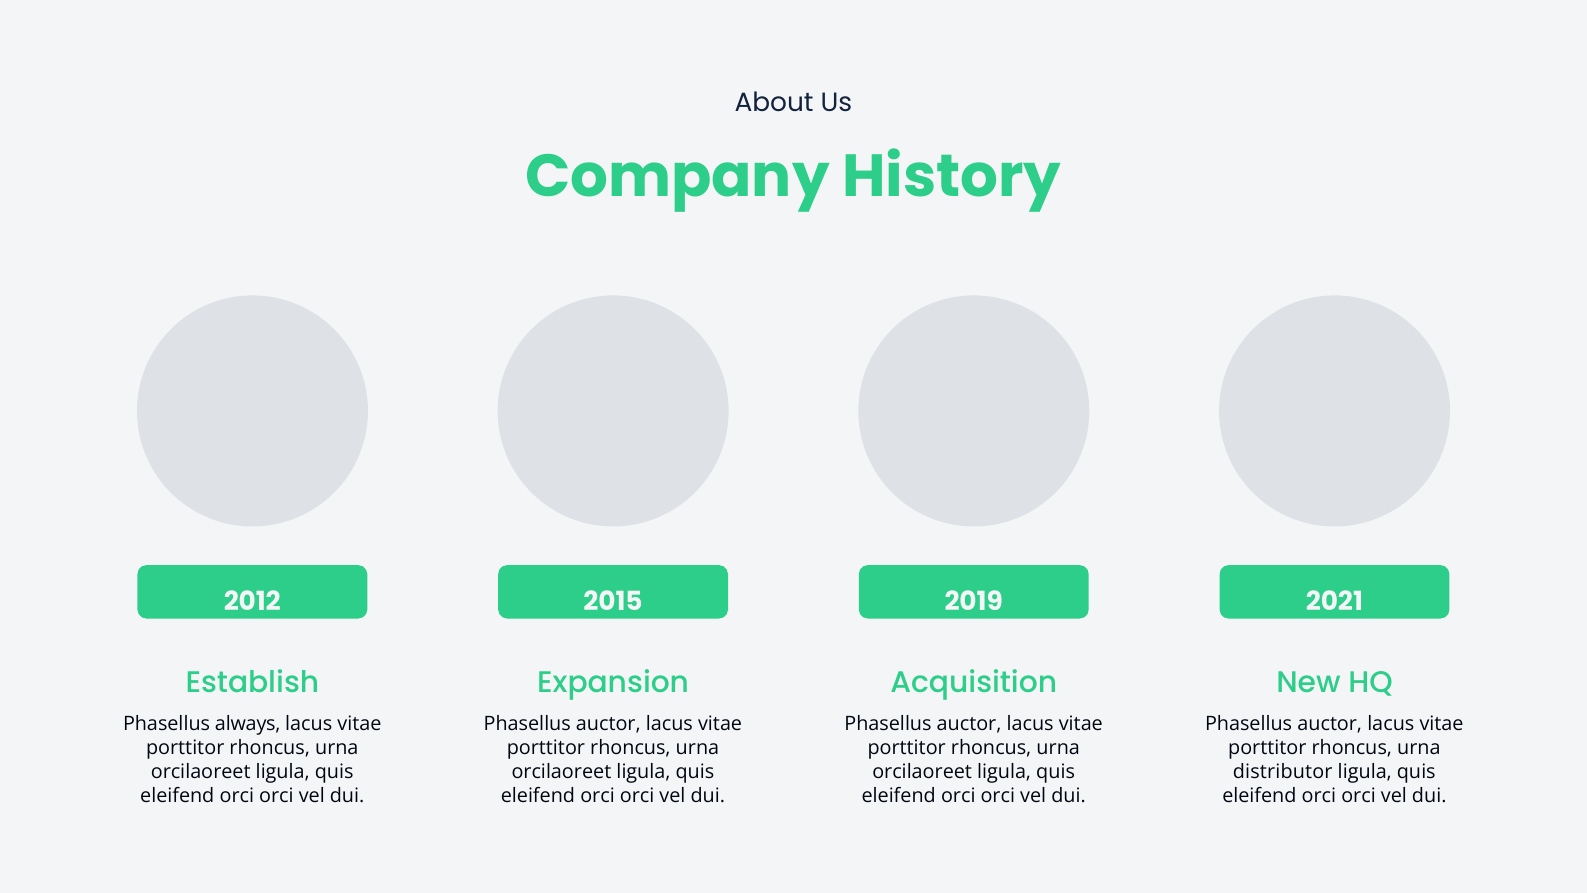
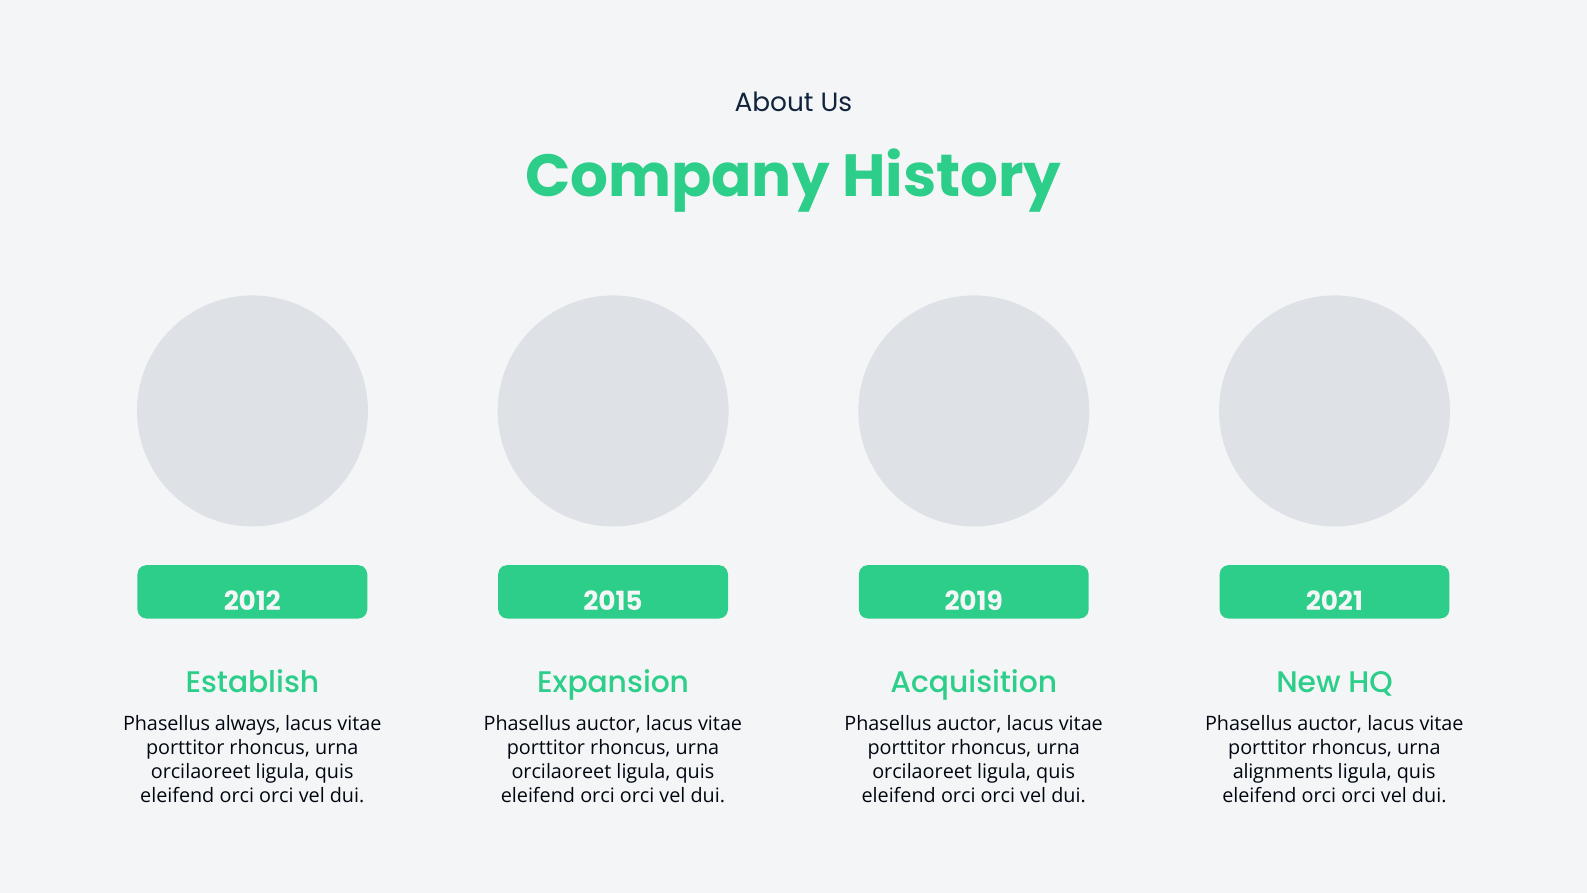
distributor: distributor -> alignments (1283, 772)
